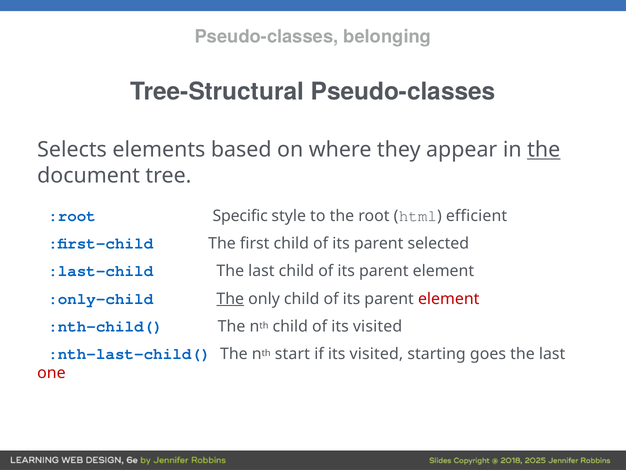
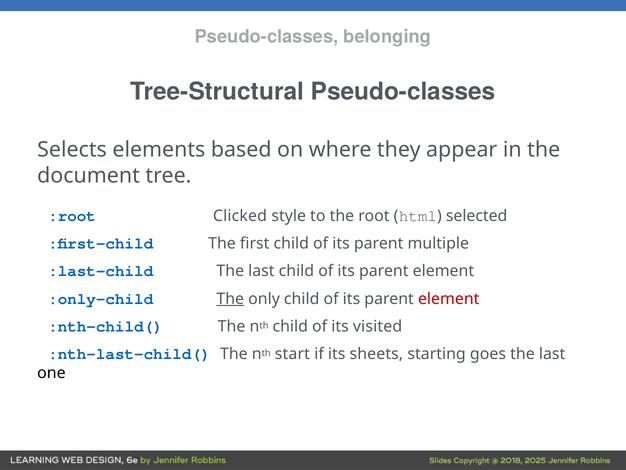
the underline: present -> none (544, 150)
Specific: Specific -> Clicked (240, 216)
efficient: efficient -> selected (477, 216)
selected: selected -> multiple (438, 243)
if its visited: visited -> sheets (376, 354)
one colour: red -> black (51, 373)
